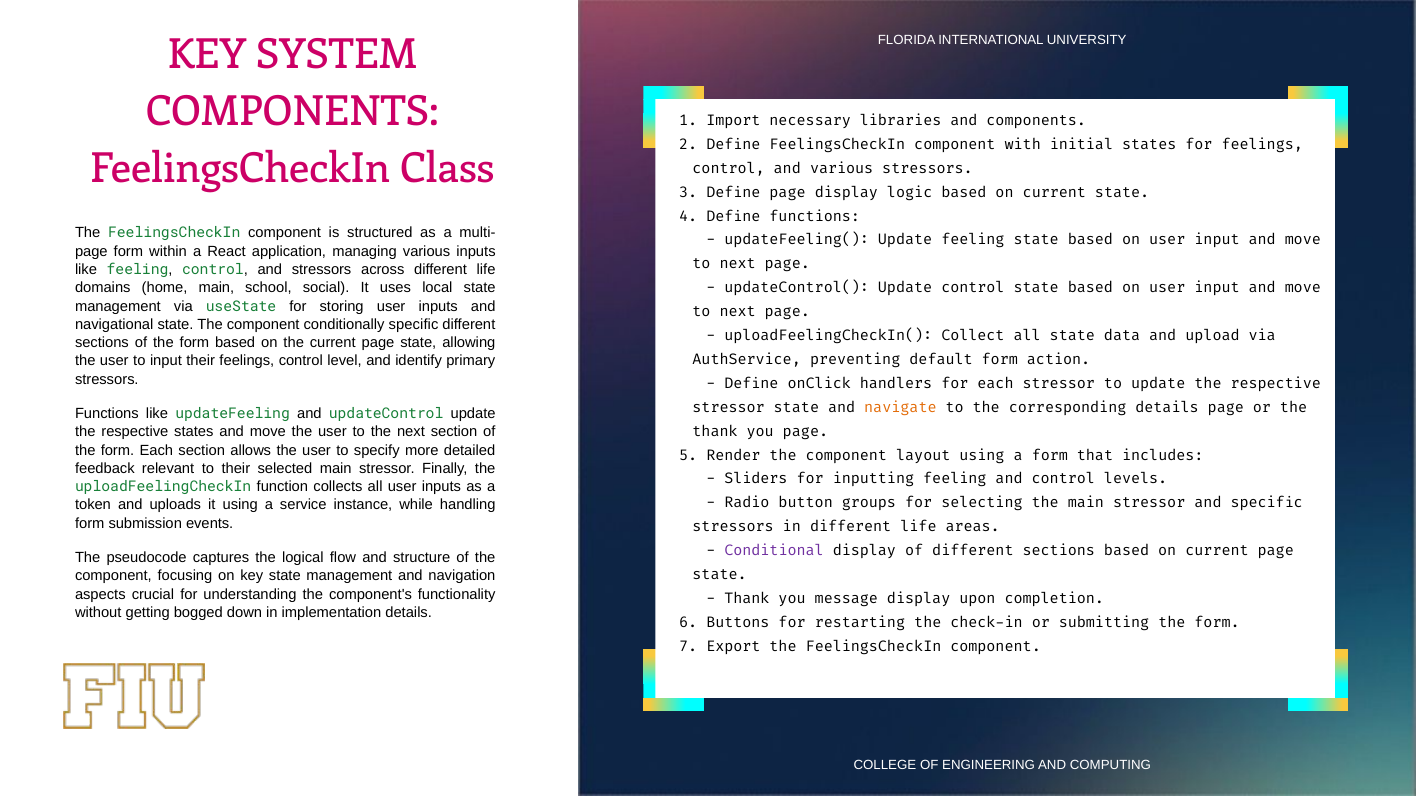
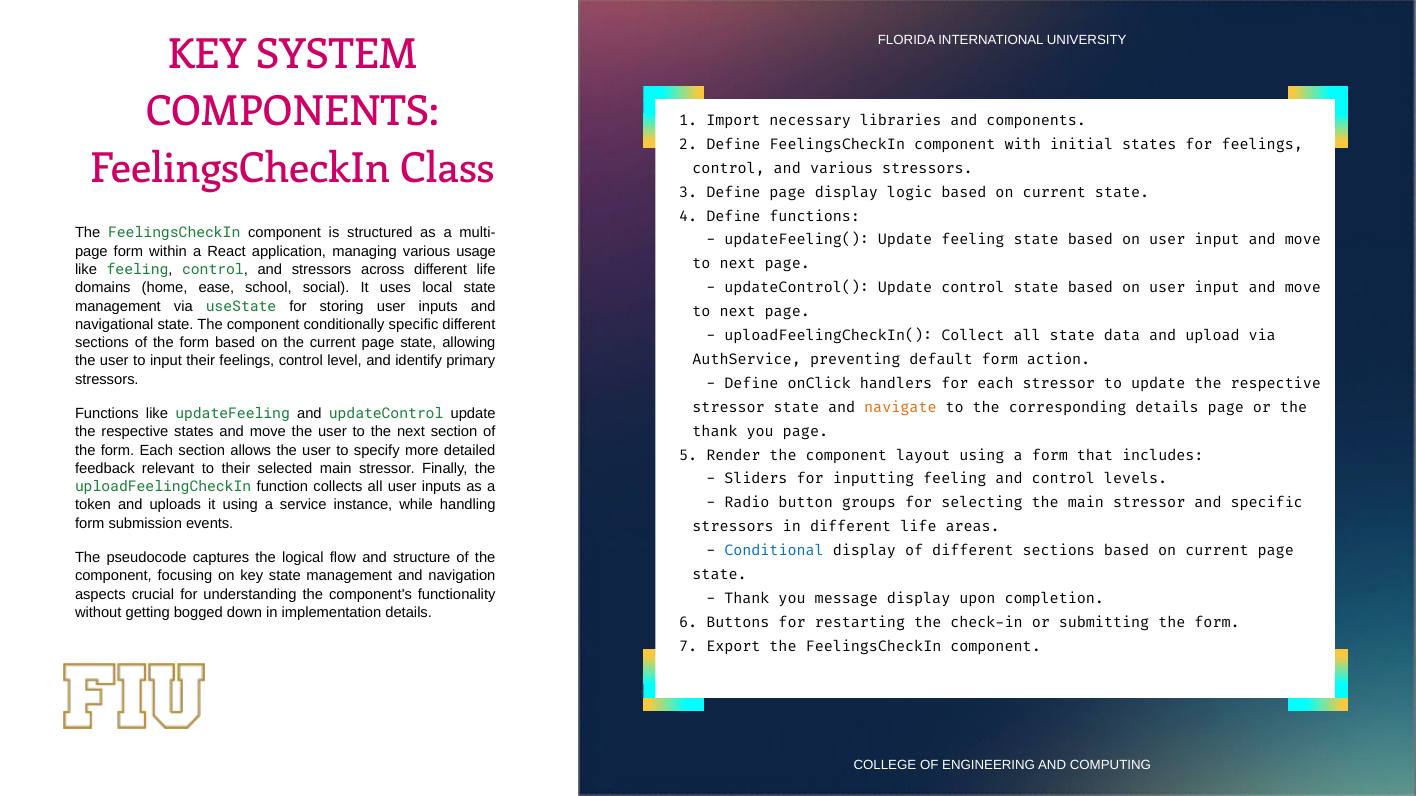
various inputs: inputs -> usage (476, 251)
home main: main -> ease (216, 288)
Conditional colour: purple -> blue (774, 551)
